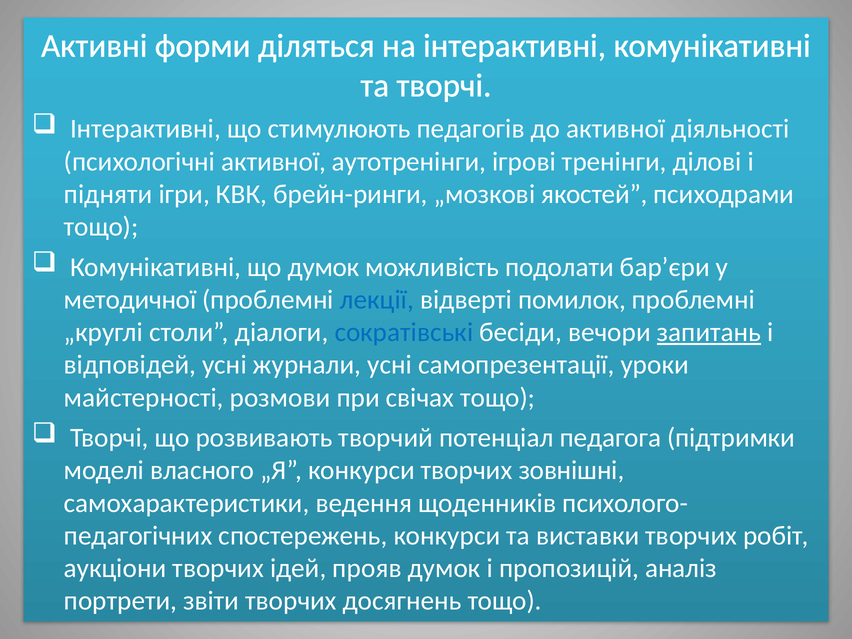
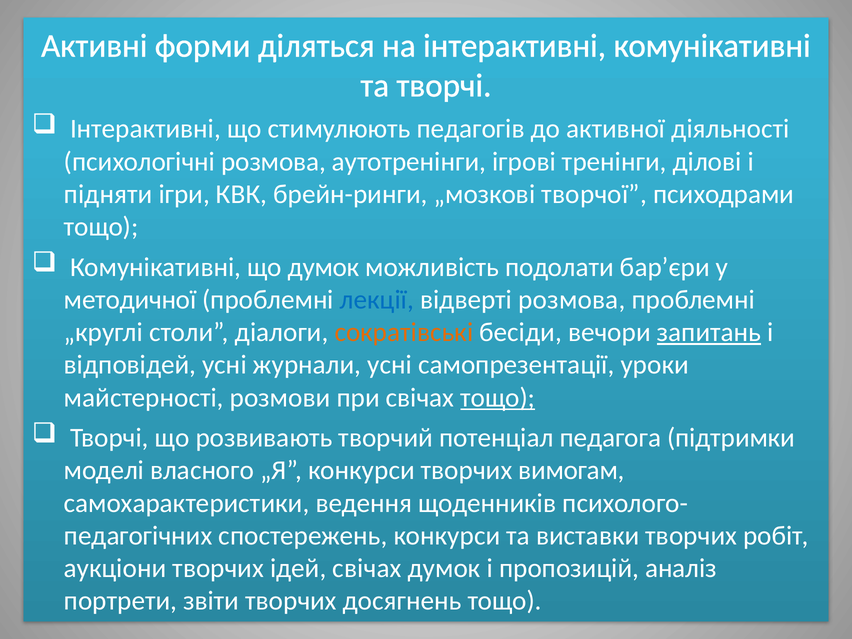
психологічні активної: активної -> розмова (274, 162)
якостей: якостей -> творчої (594, 194)
відверті помилок: помилок -> розмова (572, 300)
сократівські colour: blue -> orange (404, 332)
тощо underline: none -> present (498, 398)
зовнішні: зовнішні -> вимогам (571, 470)
ідей прояв: прояв -> свічах (367, 568)
